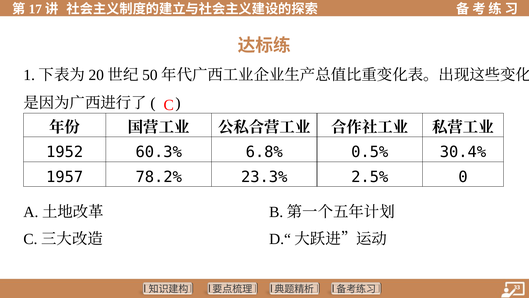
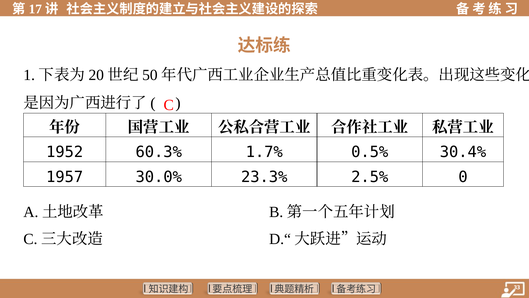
6.8%: 6.8% -> 1.7% (264, 152)
78.2%: 78.2% -> 30.0% (159, 177)
